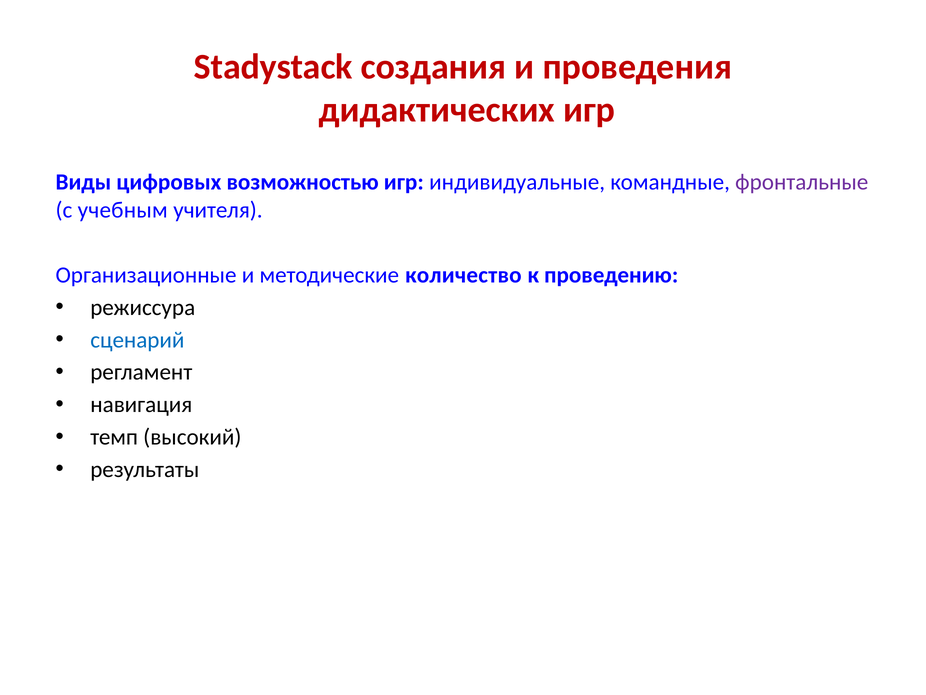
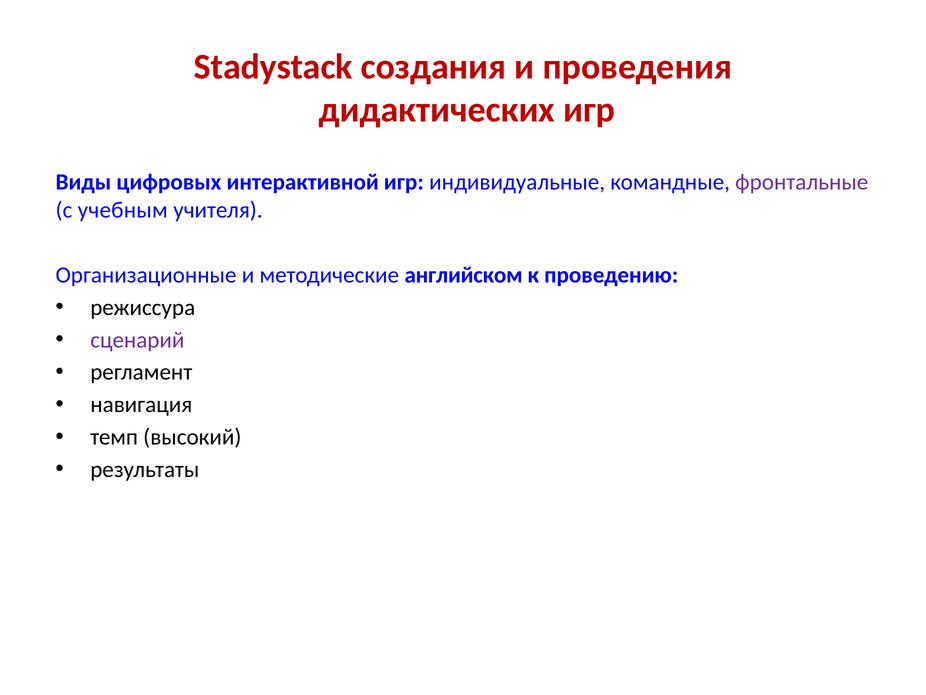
возможностью: возможностью -> интерактивной (303, 182)
количество: количество -> английском (464, 275)
сценарий colour: blue -> purple (137, 340)
